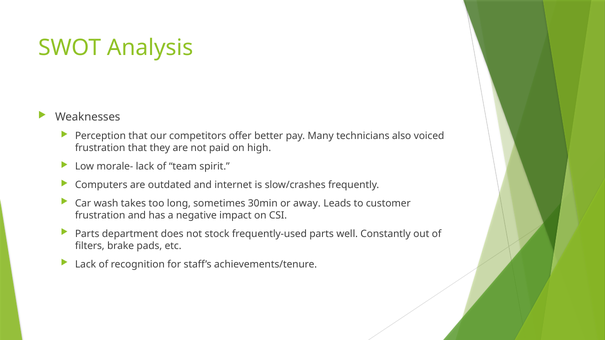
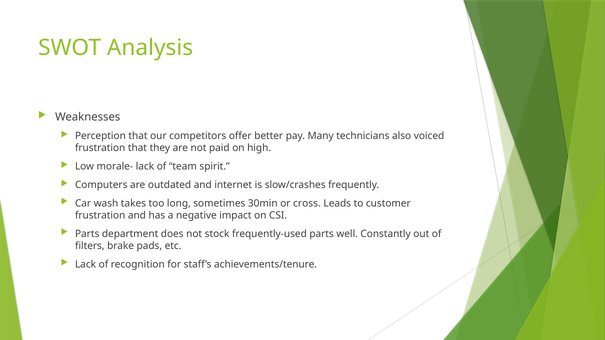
away: away -> cross (307, 203)
